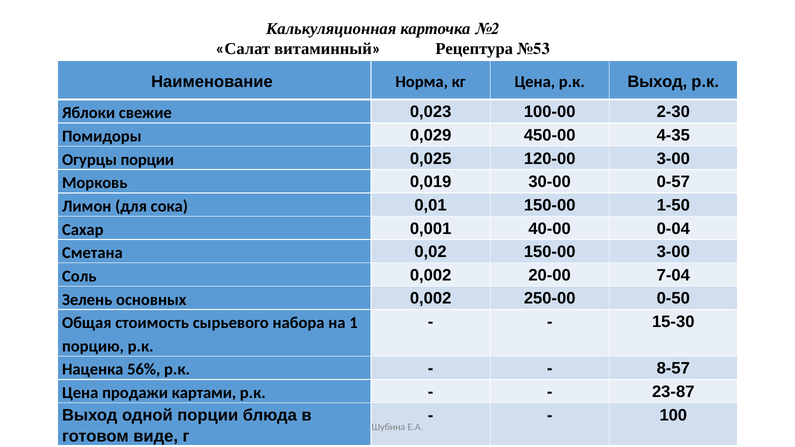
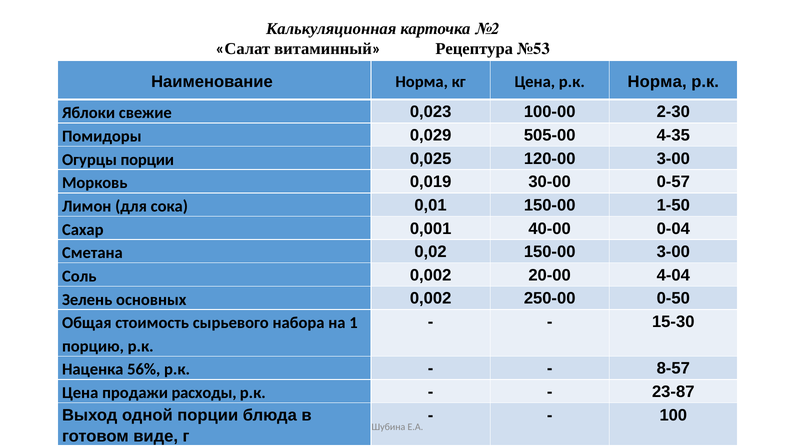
р.к Выход: Выход -> Норма (657, 82)
450-00: 450-00 -> 505-00 (550, 135)
7-04: 7-04 -> 4-04 (673, 275)
картами: картами -> расходы (204, 393)
